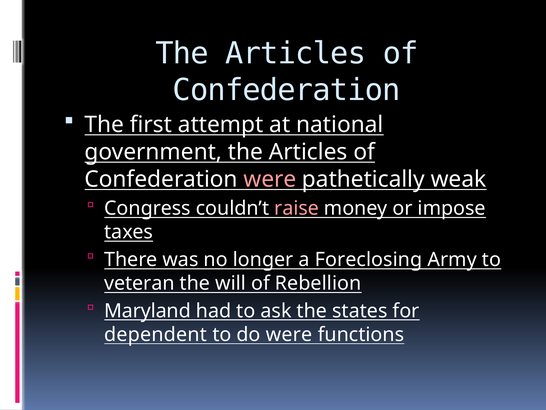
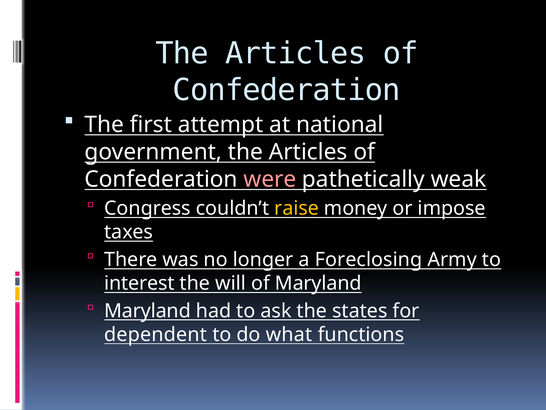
raise colour: pink -> yellow (297, 208)
veteran: veteran -> interest (139, 283)
of Rebellion: Rebellion -> Maryland (318, 283)
do were: were -> what (289, 334)
